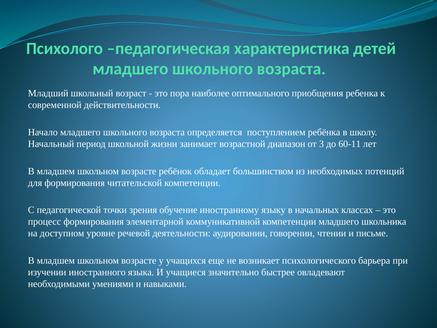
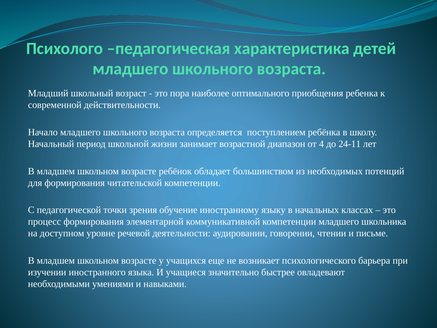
3: 3 -> 4 (321, 144)
60-11: 60-11 -> 24-11 (350, 144)
